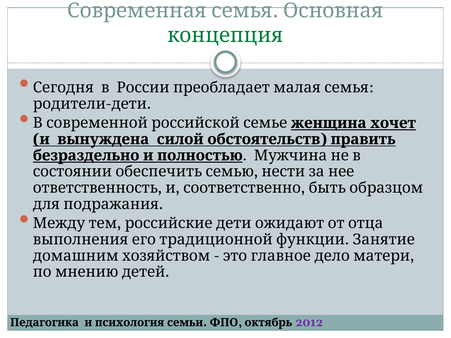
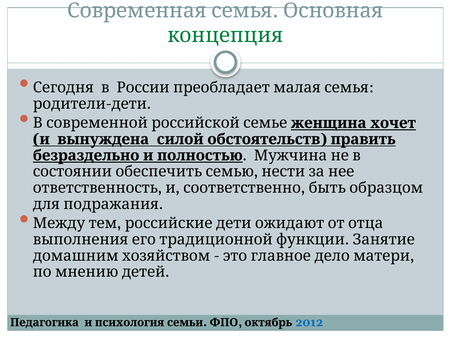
2012 colour: purple -> blue (309, 323)
